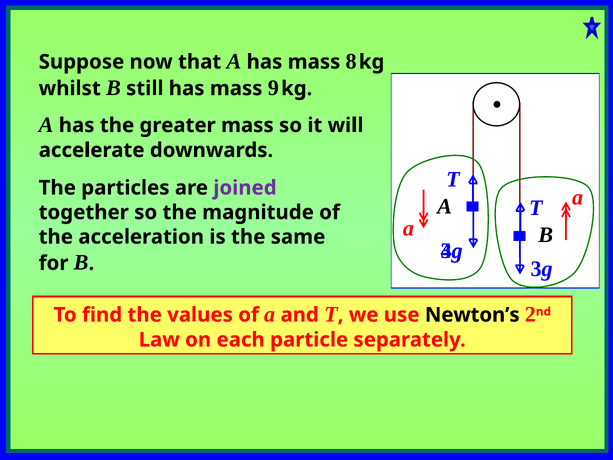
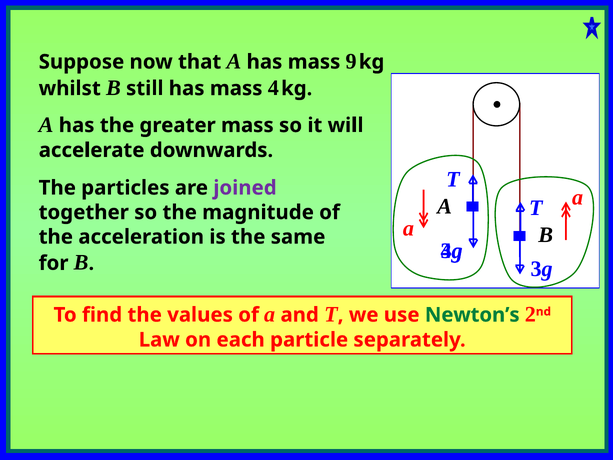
8: 8 -> 9 (351, 61)
9: 9 -> 4 (273, 88)
Newton’s colour: black -> green (472, 315)
